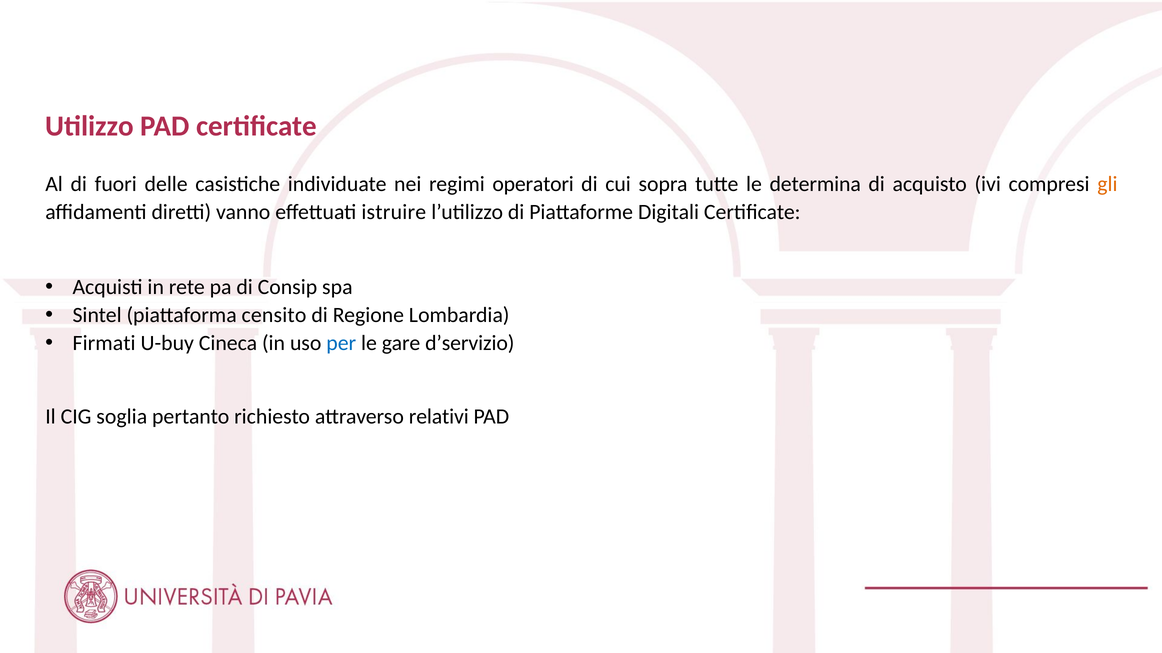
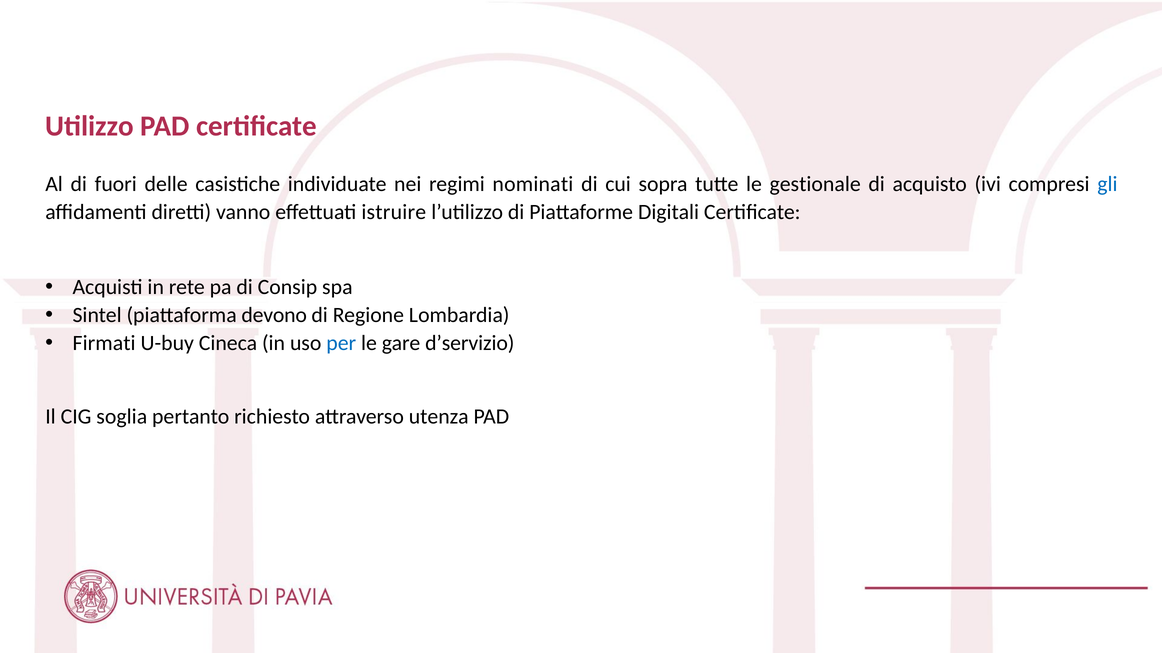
operatori: operatori -> nominati (533, 184)
determina: determina -> gestionale (815, 184)
gli colour: orange -> blue (1107, 184)
censito: censito -> devono (274, 315)
relativi: relativi -> utenza (439, 417)
